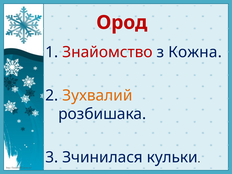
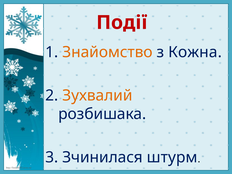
Ород: Ород -> Події (122, 23)
Знайомство colour: red -> orange (107, 52)
кульки: кульки -> штурм (172, 157)
